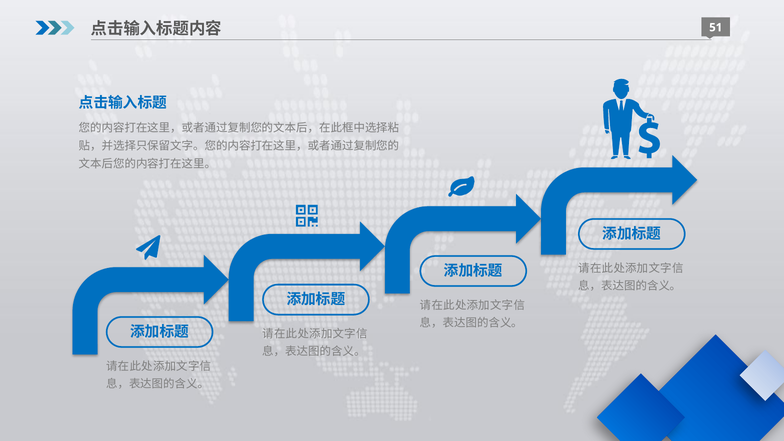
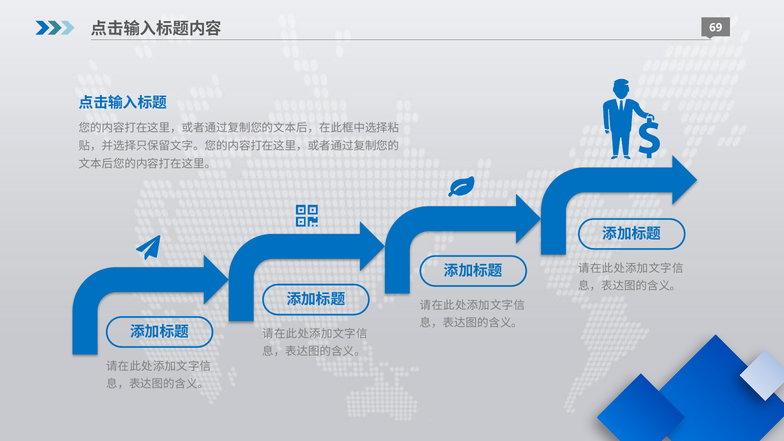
51: 51 -> 69 (716, 27)
